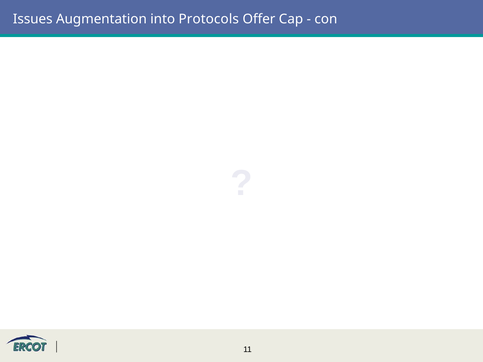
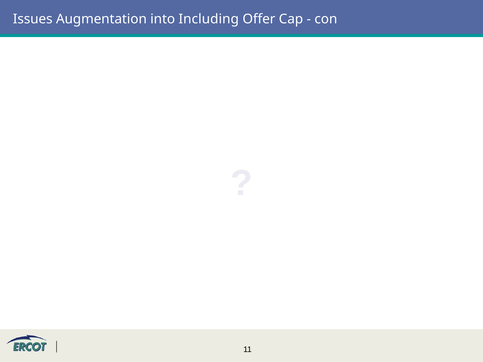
Protocols: Protocols -> Including (209, 19)
